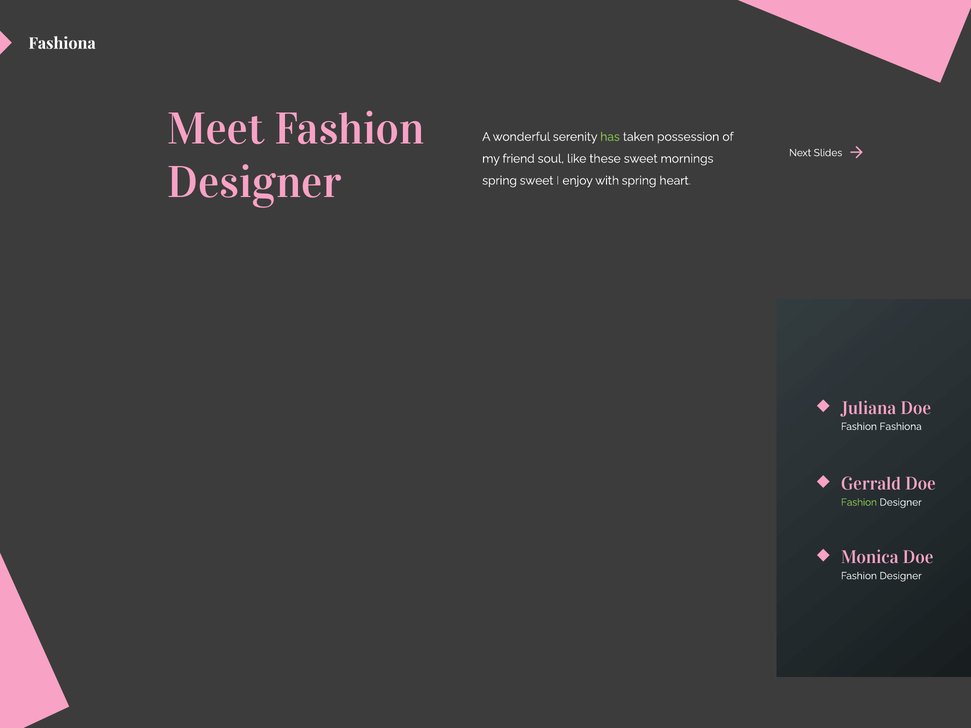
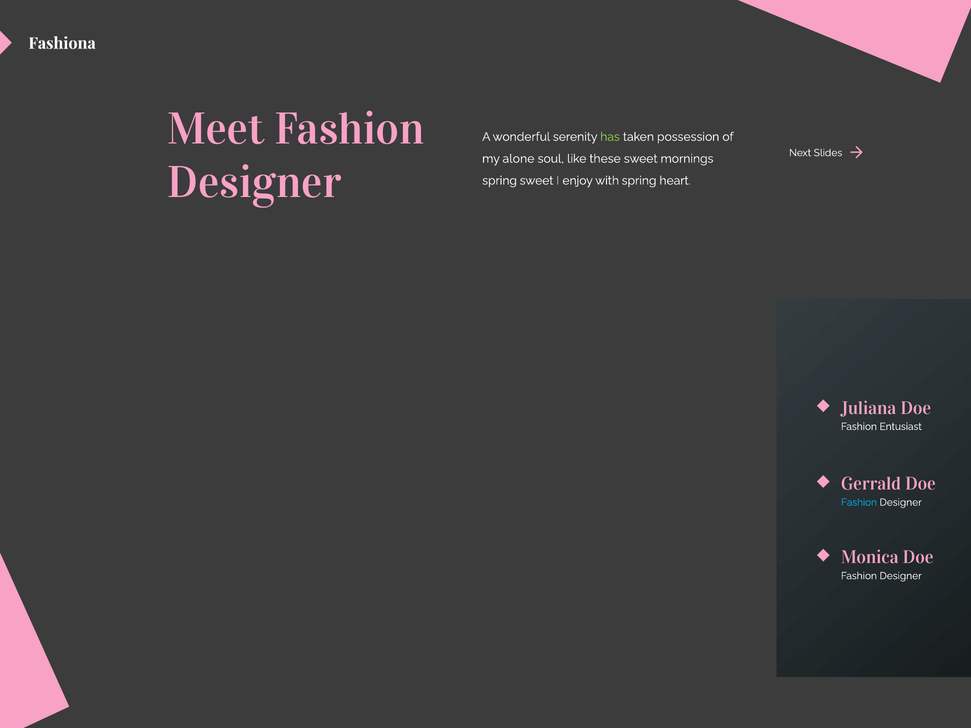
friend: friend -> alone (518, 159)
Fashiona: Fashiona -> Entusiast (901, 427)
Fashion colour: light green -> light blue (859, 502)
